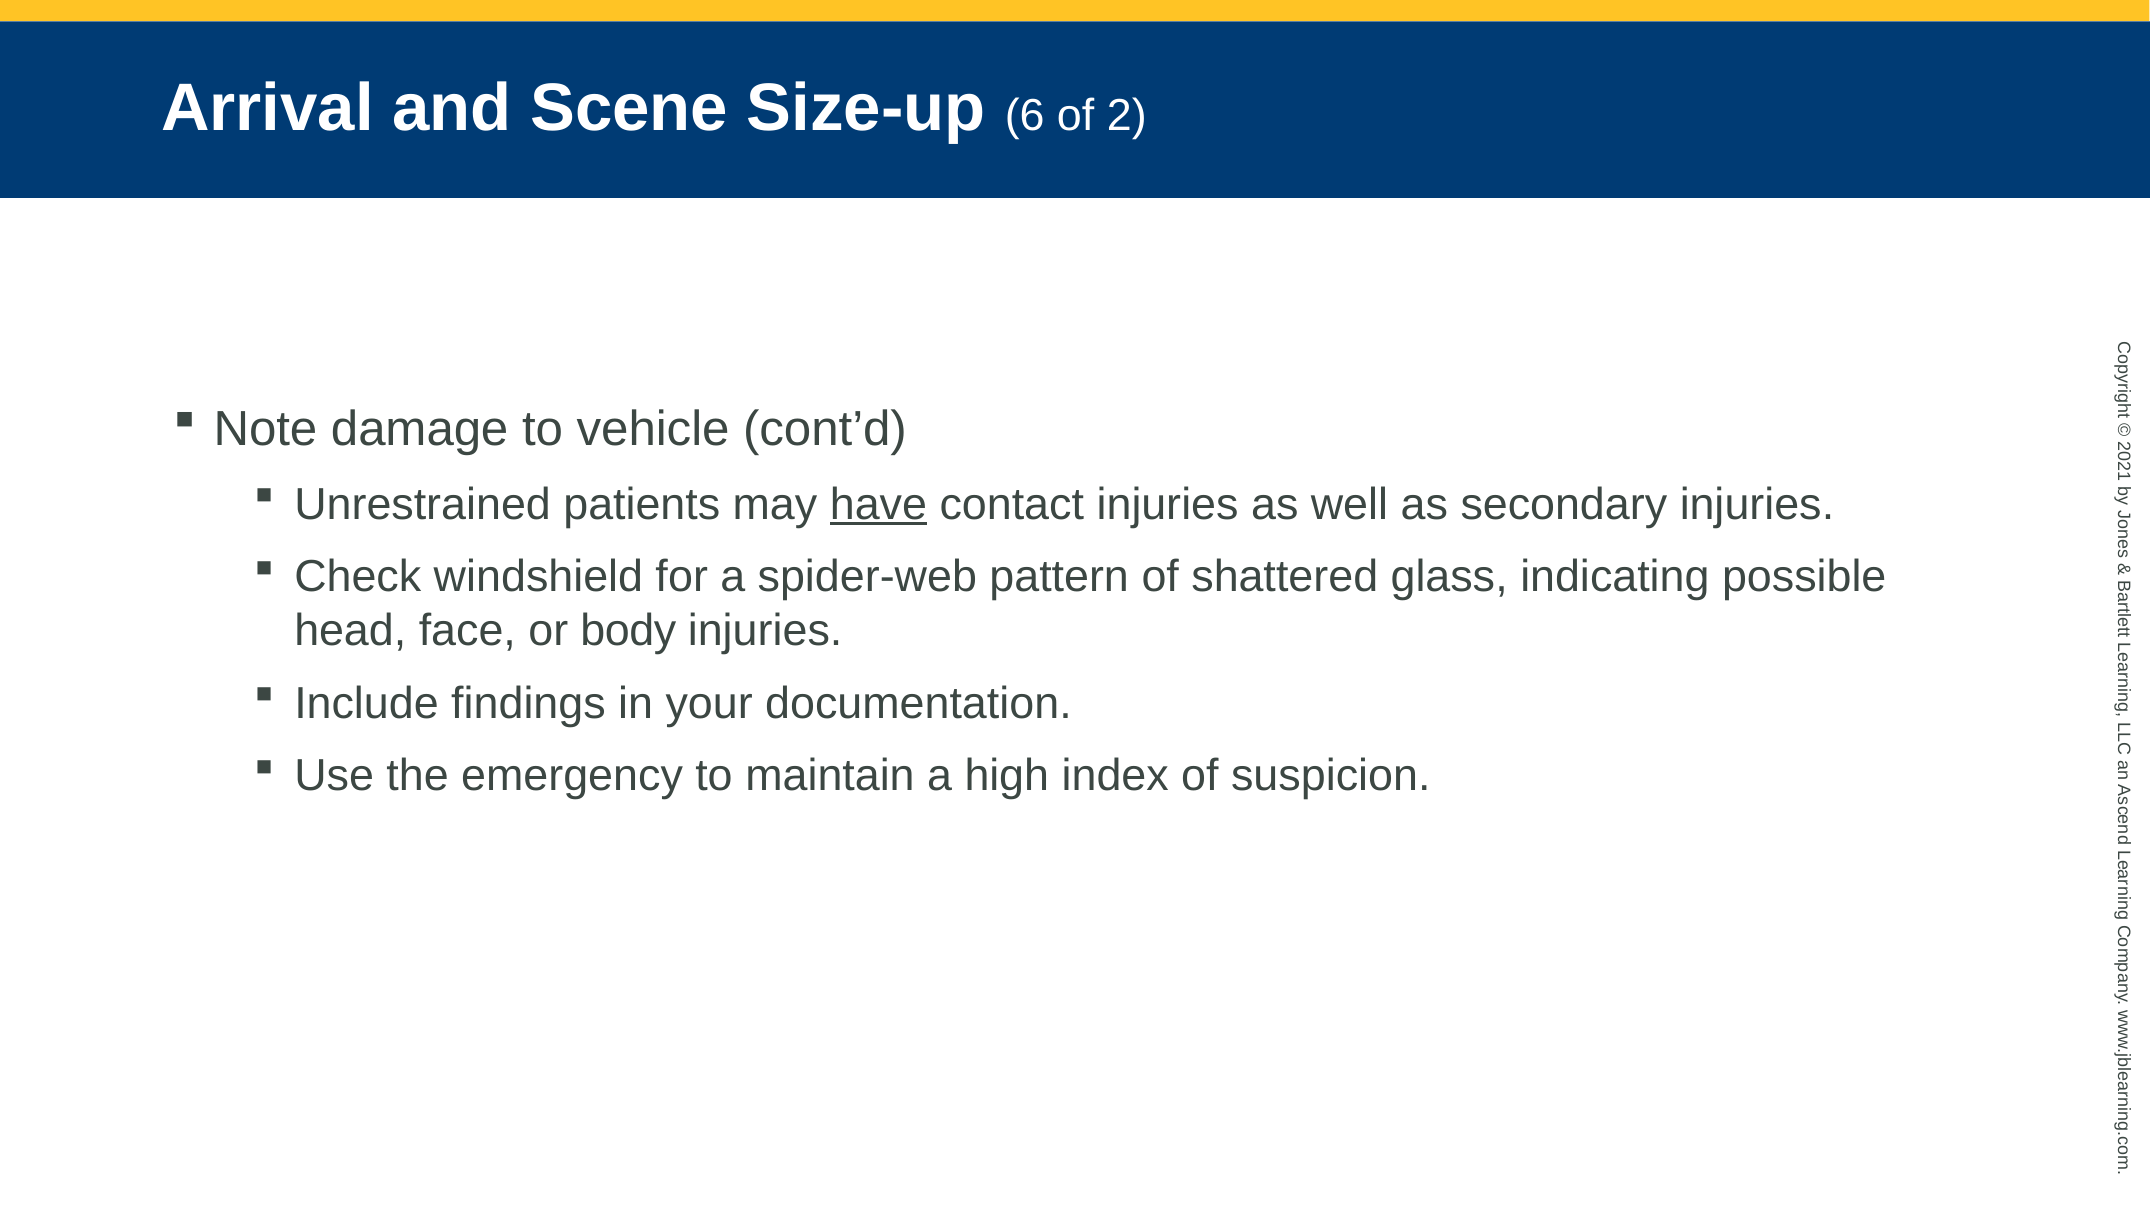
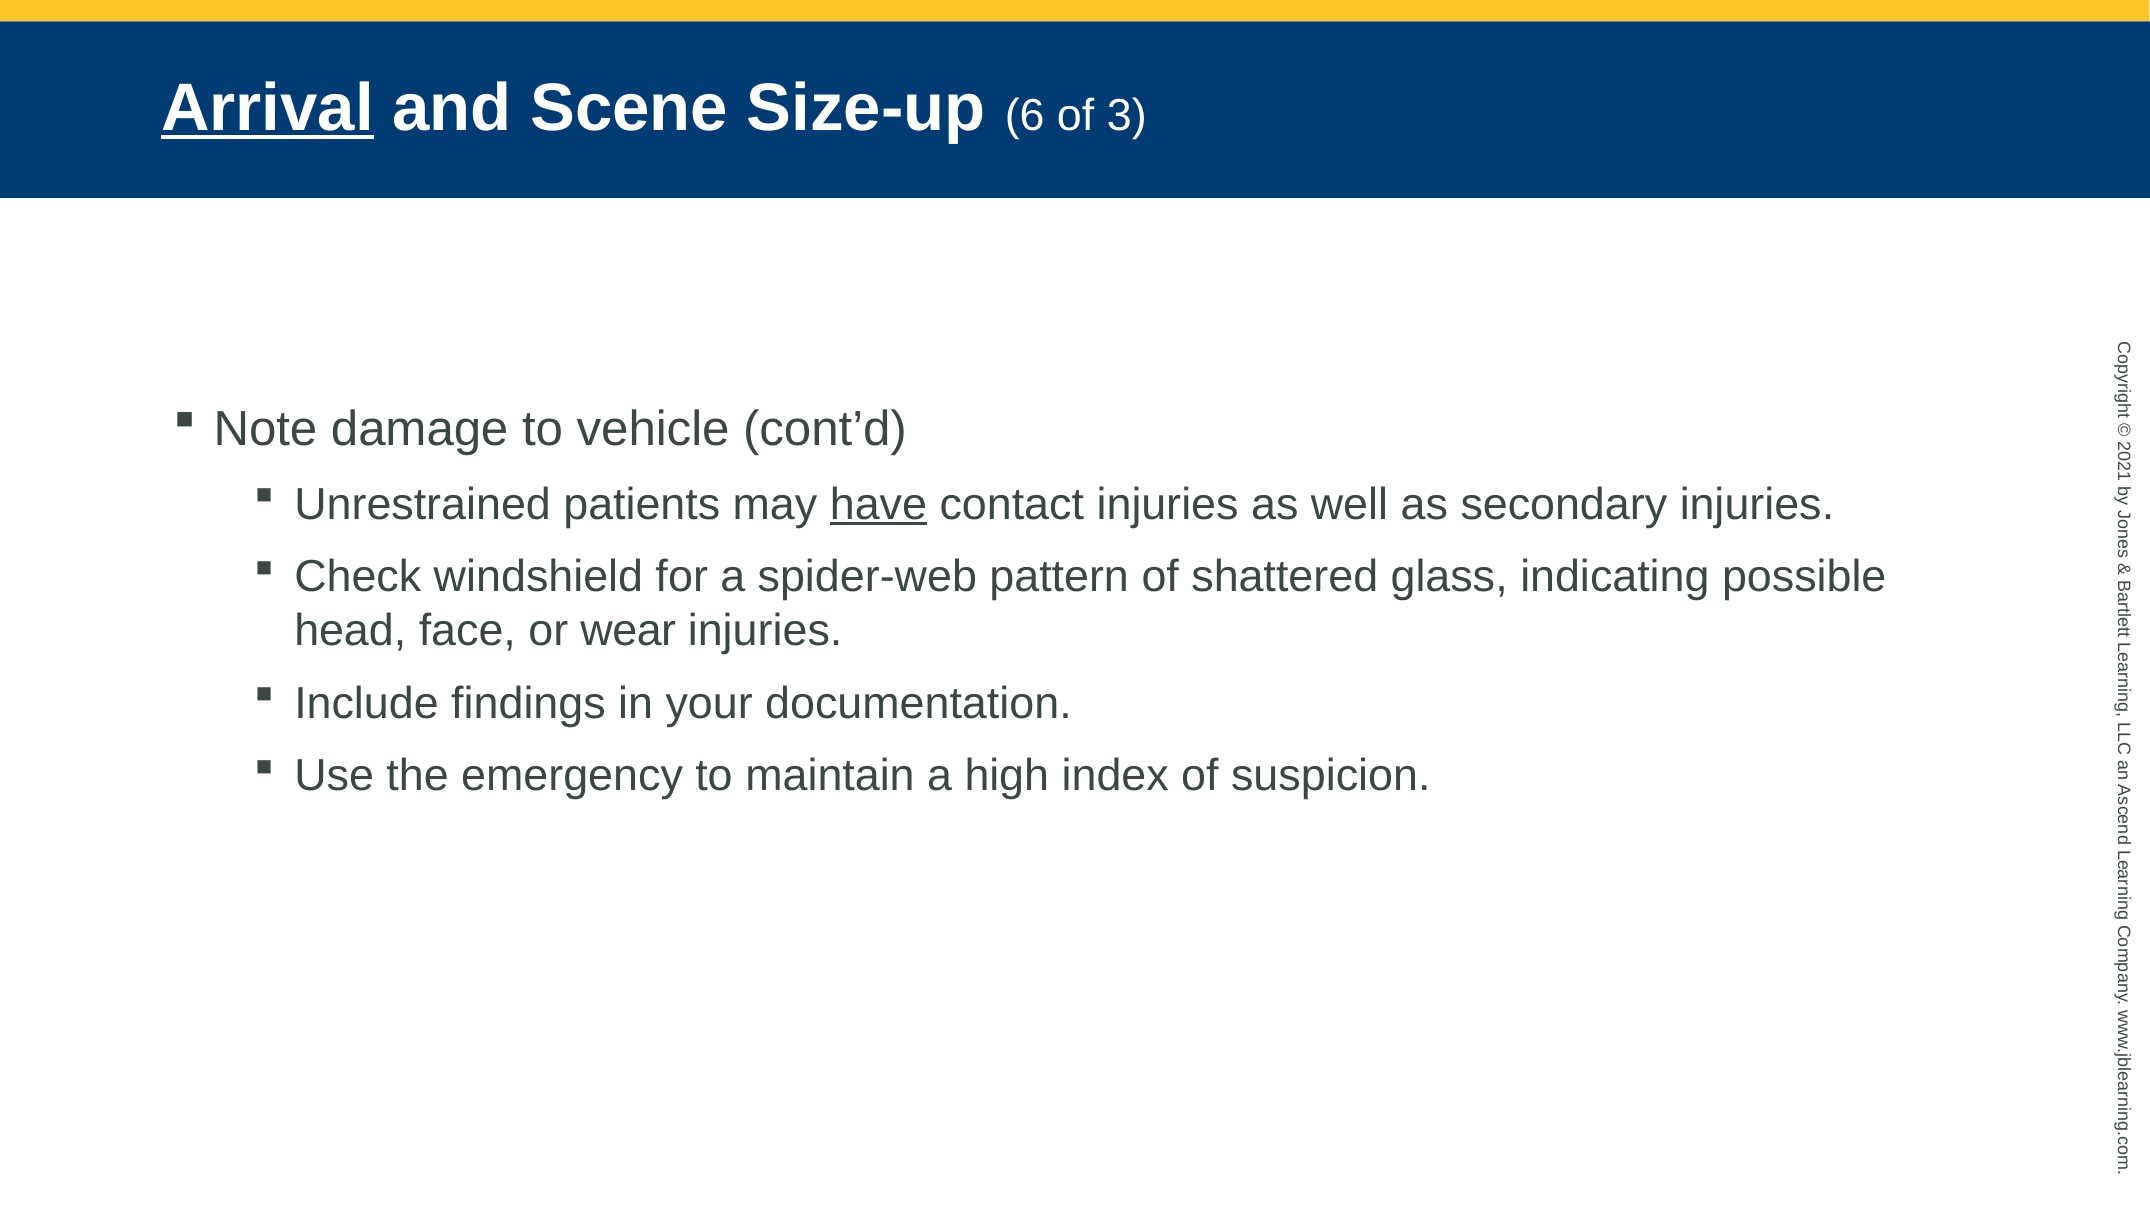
Arrival underline: none -> present (268, 108)
of 2: 2 -> 3 (1127, 115)
body: body -> wear (628, 631)
